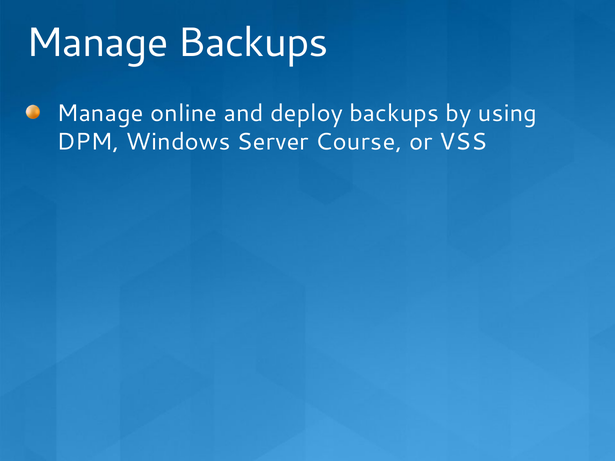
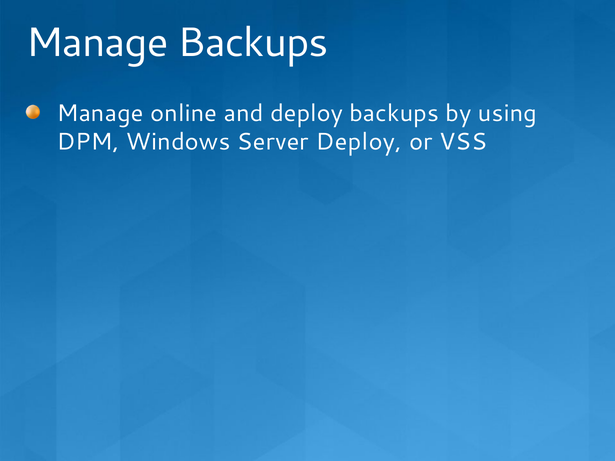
Server Course: Course -> Deploy (359, 142)
